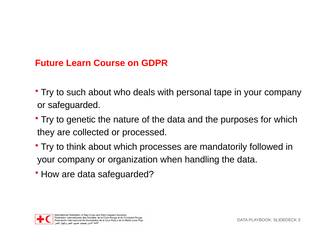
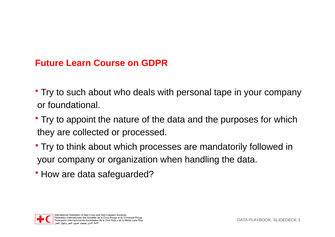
or safeguarded: safeguarded -> foundational (74, 105)
genetic: genetic -> appoint (81, 120)
